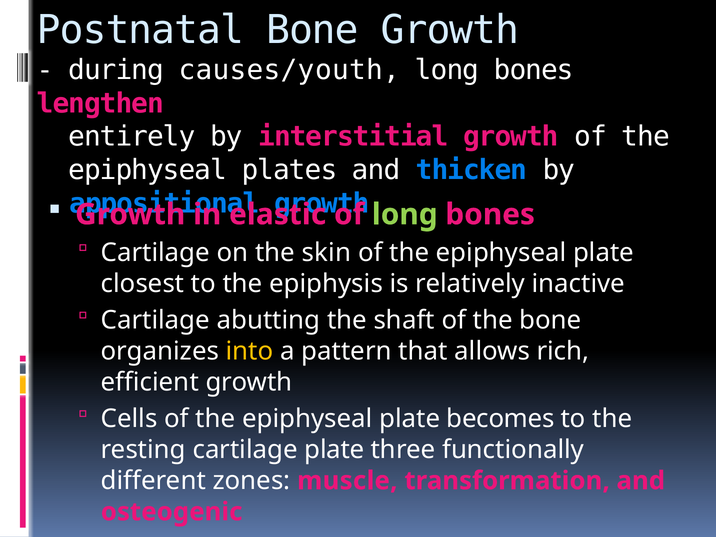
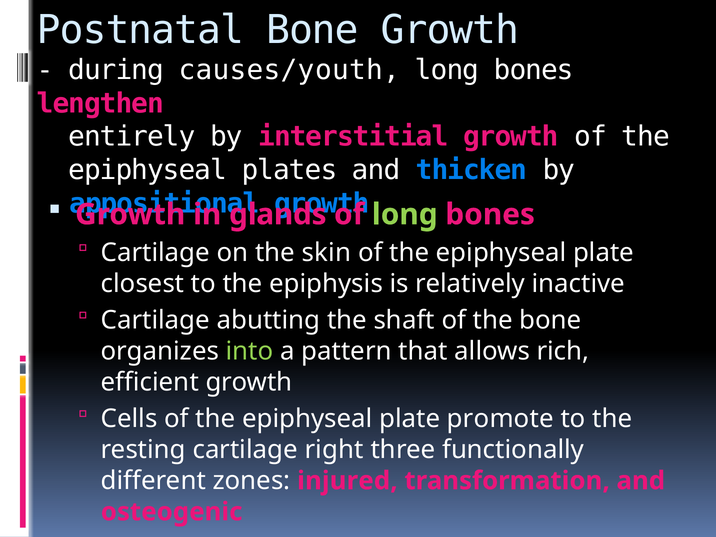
elastic: elastic -> glands (278, 214)
into colour: yellow -> light green (250, 351)
becomes: becomes -> promote (500, 419)
cartilage plate: plate -> right (334, 450)
muscle: muscle -> injured (347, 481)
